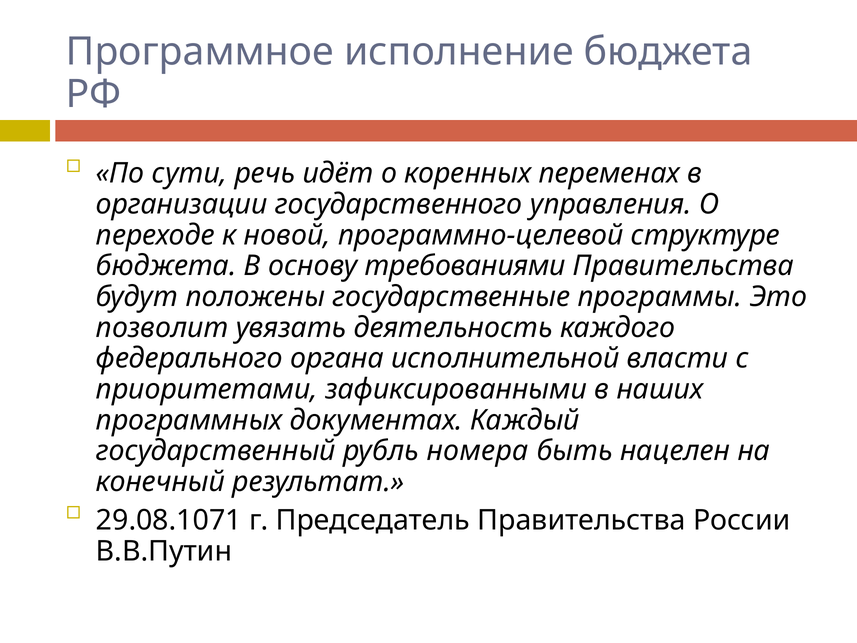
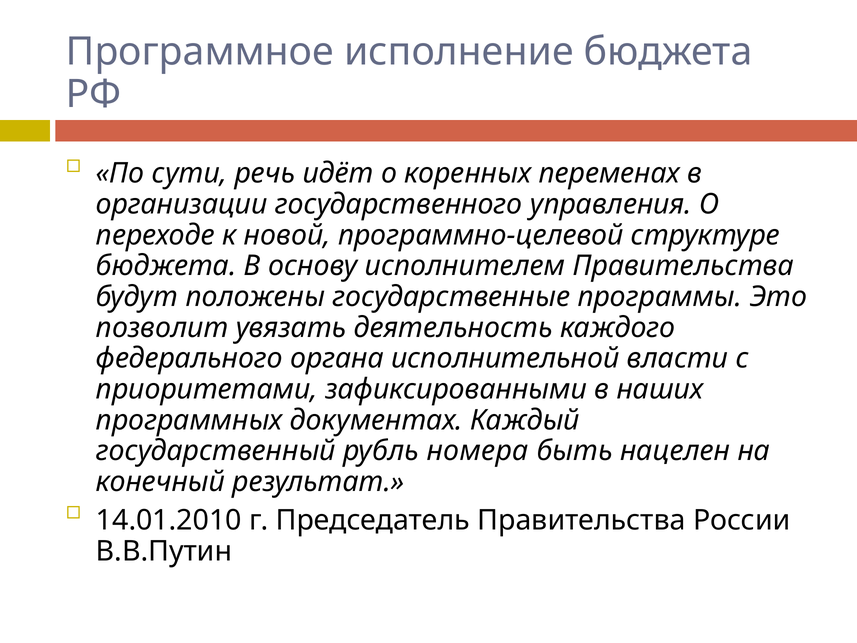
требованиями: требованиями -> исполнителем (465, 266)
29.08.1071: 29.08.1071 -> 14.01.2010 (169, 520)
